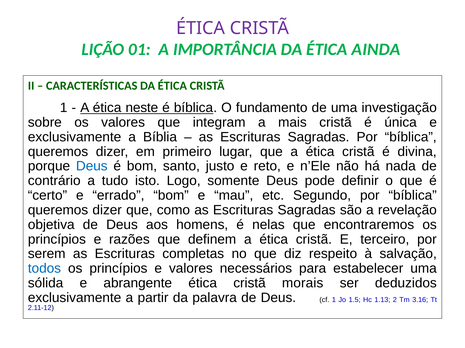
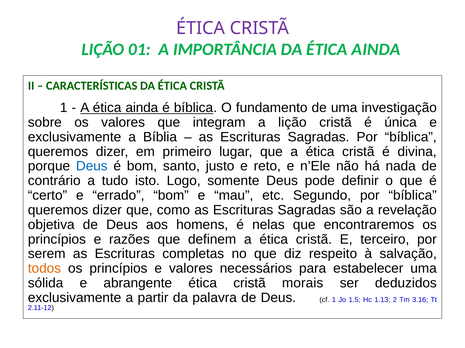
A ética neste: neste -> ainda (142, 108)
a mais: mais -> lição (292, 123)
todos colour: blue -> orange (44, 269)
